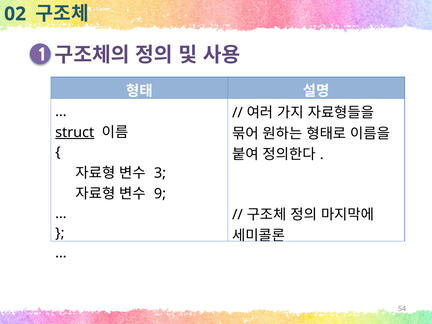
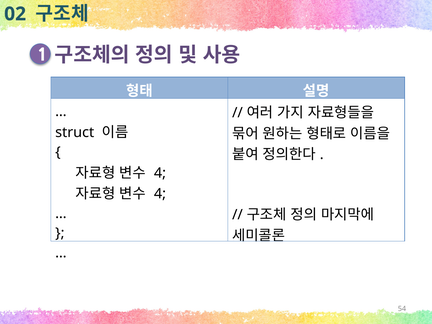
struct underline: present -> none (75, 132)
3: 3 -> 4 (160, 173)
9: 9 -> 4 (160, 194)
